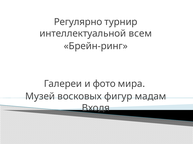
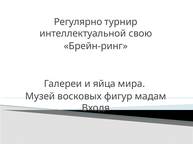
всем: всем -> свою (140, 34)
фото: фото -> яйца (104, 84)
